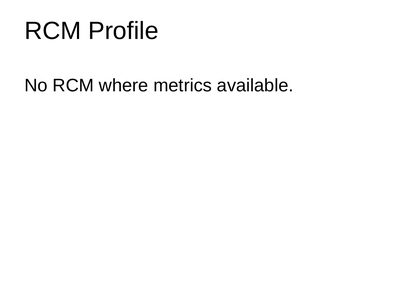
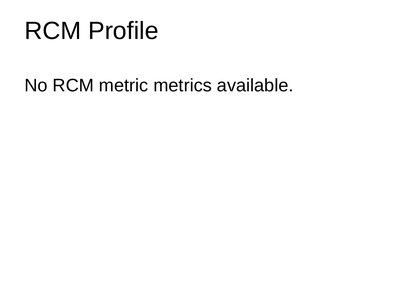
where: where -> metric (124, 86)
